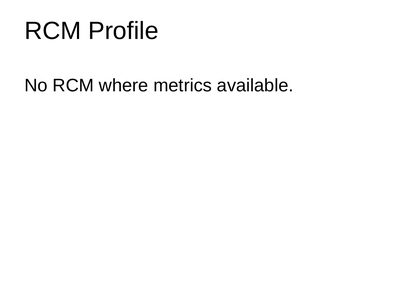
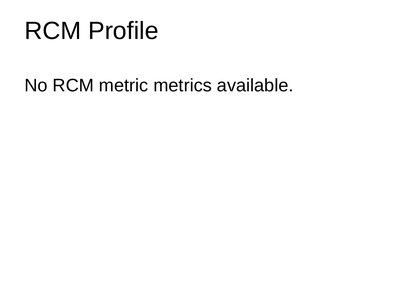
where: where -> metric (124, 86)
